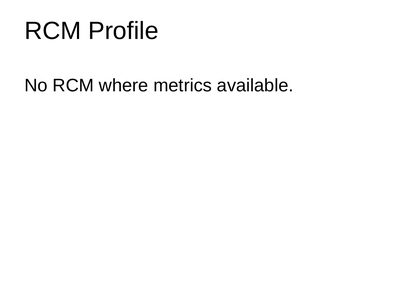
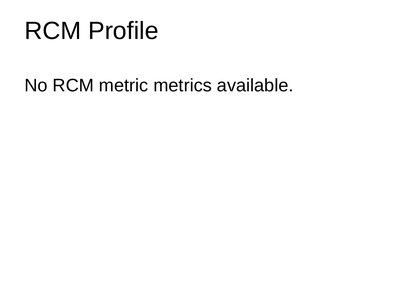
where: where -> metric (124, 86)
